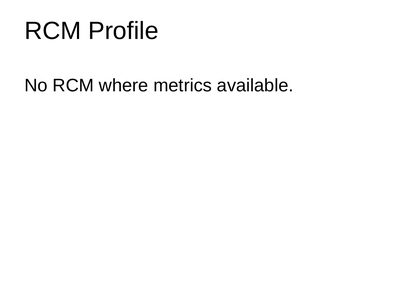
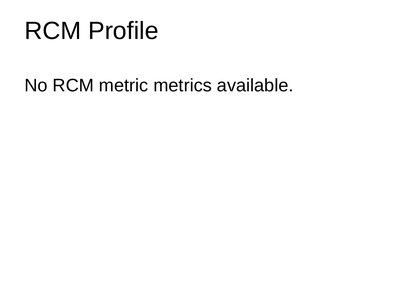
where: where -> metric (124, 86)
